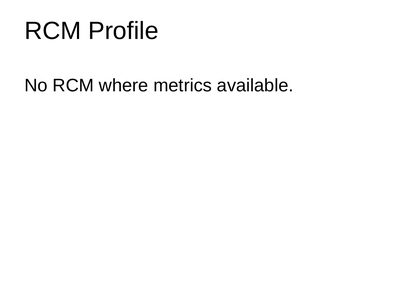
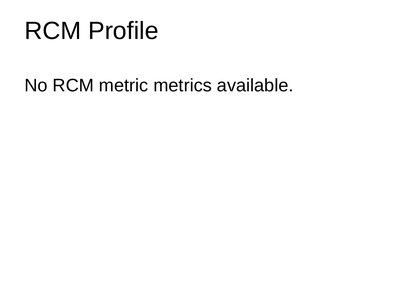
where: where -> metric (124, 86)
